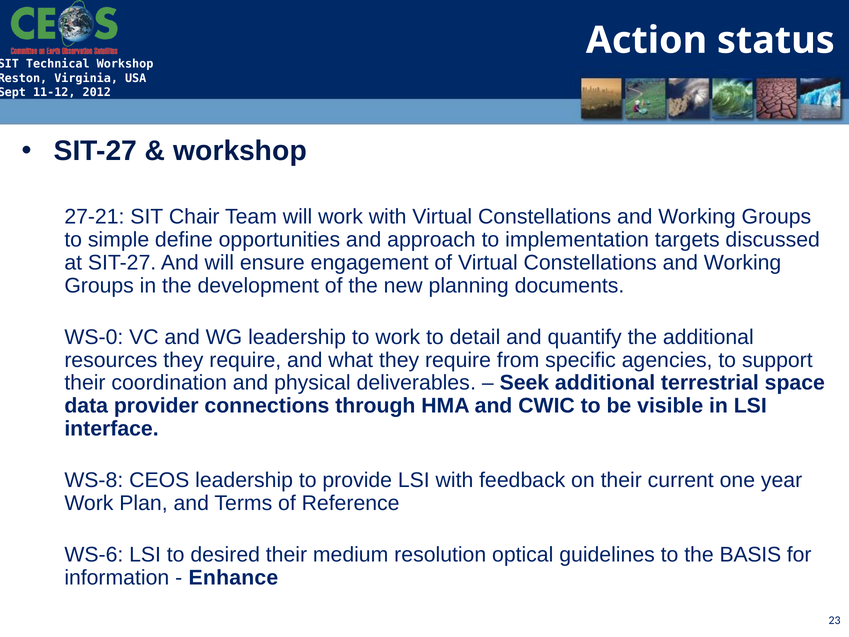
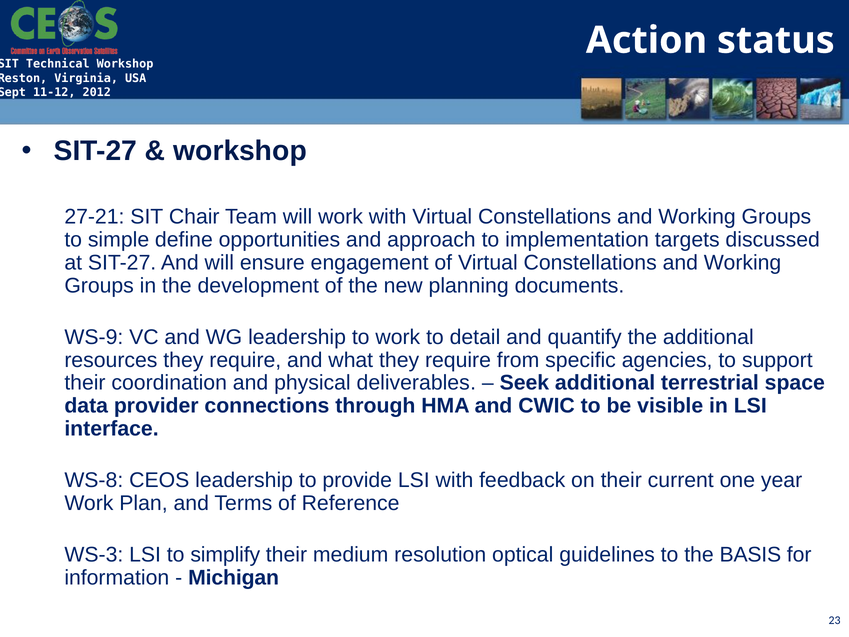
WS-0: WS-0 -> WS-9 (94, 337)
WS-6: WS-6 -> WS-3 (94, 555)
desired: desired -> simplify (225, 555)
Enhance: Enhance -> Michigan (234, 578)
